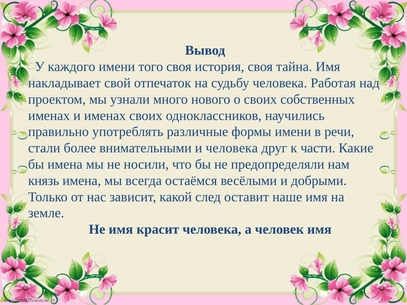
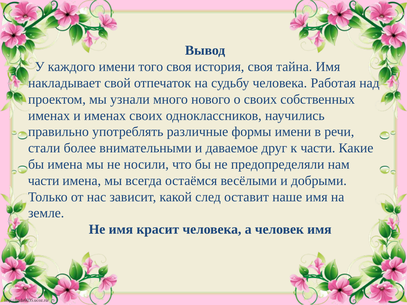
и человека: человека -> даваемое (232, 148)
князь: князь -> части (44, 181)
